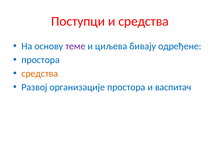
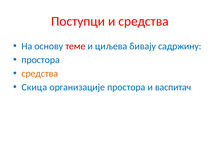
теме colour: purple -> red (75, 46)
одређене: одређене -> садржину (180, 46)
Развој: Развој -> Скица (34, 87)
